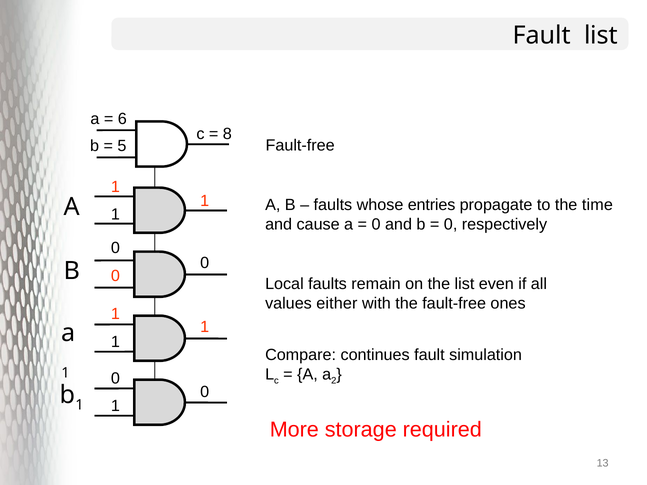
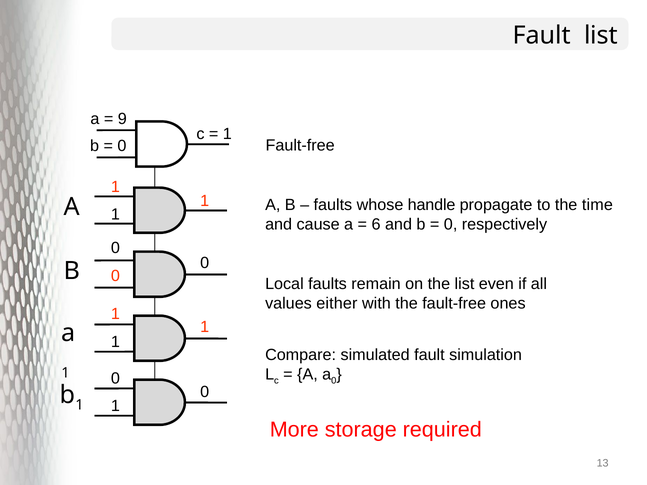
6: 6 -> 9 (122, 119)
8: 8 -> 1 (227, 134)
5: 5 -> 0 (122, 146)
entries: entries -> handle (432, 205)
0: 0 -> 6 (376, 224)
continues: continues -> simulated (375, 355)
a 2: 2 -> 0 (334, 381)
